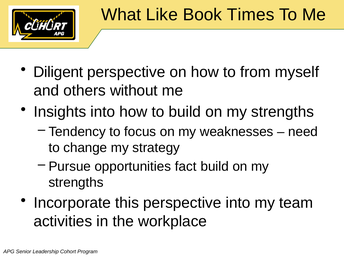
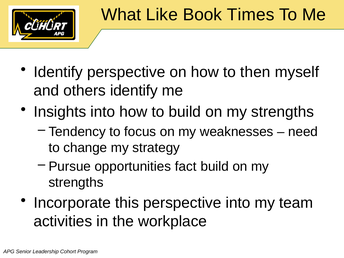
Diligent: Diligent -> Identify (58, 72)
from: from -> then (255, 72)
others without: without -> identify (134, 91)
